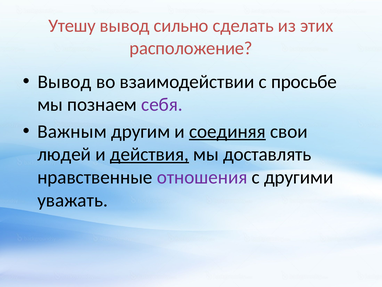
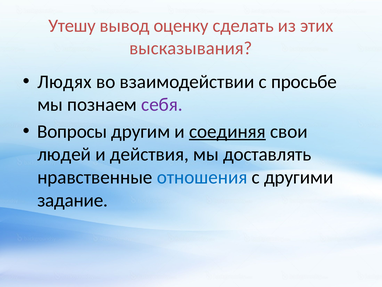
сильно: сильно -> оценку (181, 26)
расположение: расположение -> высказывания (191, 48)
Вывод: Вывод -> Людях (64, 82)
Важным: Важным -> Вопросы (72, 131)
действия underline: present -> none (149, 154)
отношения colour: purple -> blue (202, 177)
уважать: уважать -> задание (73, 200)
